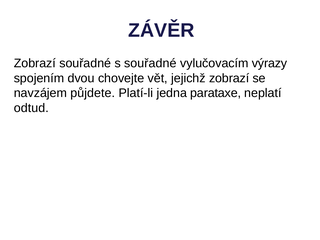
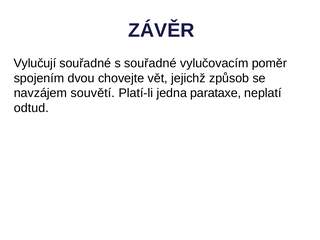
Zobrazí: Zobrazí -> Vylučují (35, 63)
výrazy: výrazy -> poměr (269, 63)
jejichž zobrazí: zobrazí -> způsob (229, 78)
půjdete: půjdete -> souvětí (93, 93)
